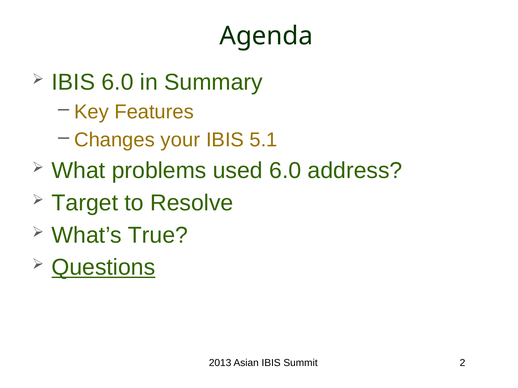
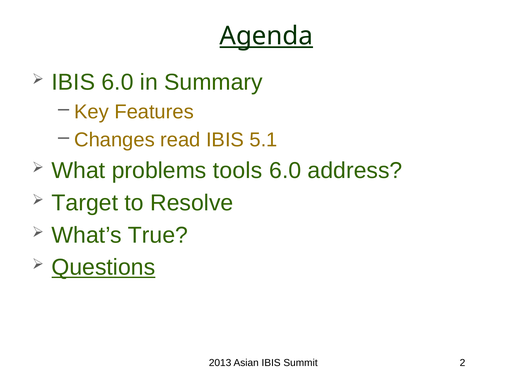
Agenda underline: none -> present (266, 36)
your: your -> read (180, 140)
used: used -> tools (238, 171)
